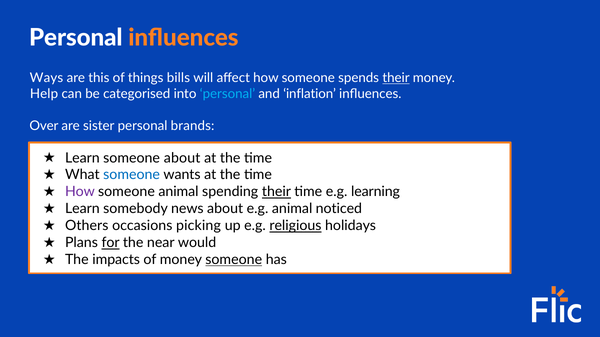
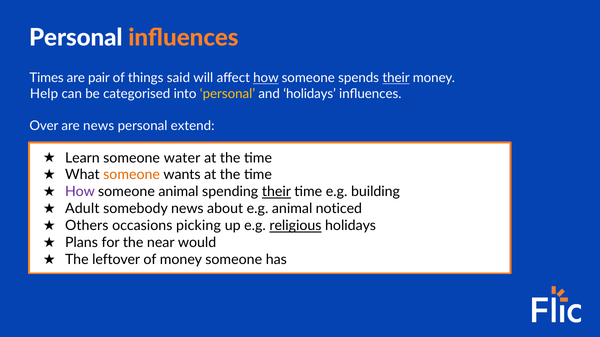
Ways: Ways -> Times (47, 78)
this: this -> pair (99, 78)
bills: bills -> said (178, 78)
how underline: none -> present (266, 78)
personal colour: light blue -> yellow (227, 94)
and inflation: inflation -> holidays (310, 94)
are sister: sister -> news (99, 126)
brands: brands -> extend (193, 126)
someone about: about -> water (182, 158)
someone colour: blue -> orange (132, 175)
learning: learning -> building (375, 192)
Learn: Learn -> Adult (82, 209)
for underline: present -> none (111, 243)
impacts: impacts -> leftover (116, 260)
someone underline: present -> none (234, 260)
